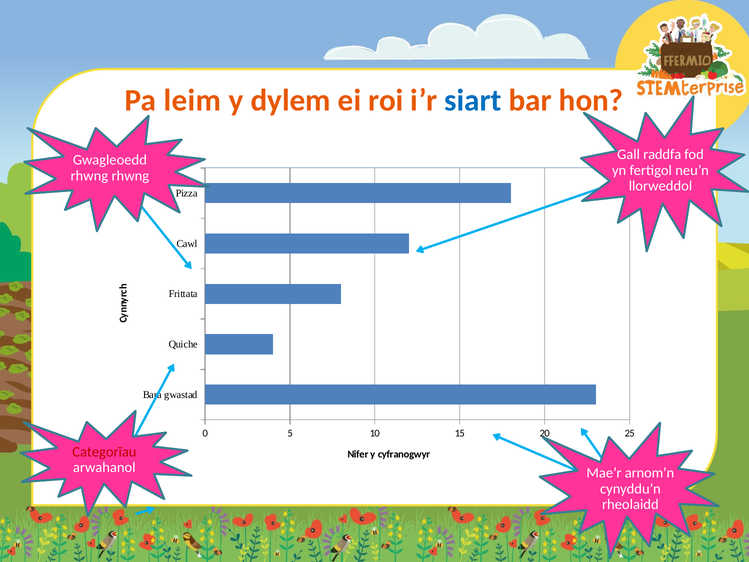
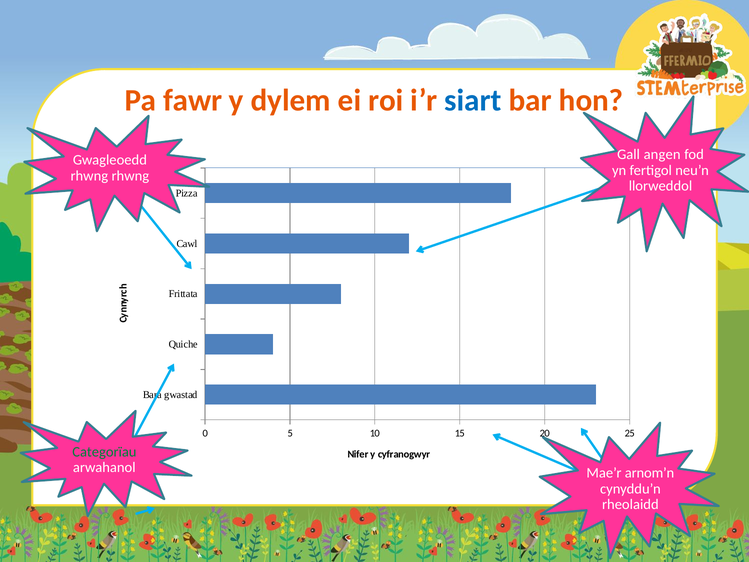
leim: leim -> fawr (193, 100)
raddfa: raddfa -> angen (662, 155)
Categorïau colour: red -> green (104, 452)
